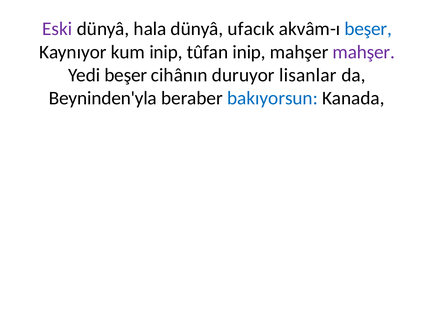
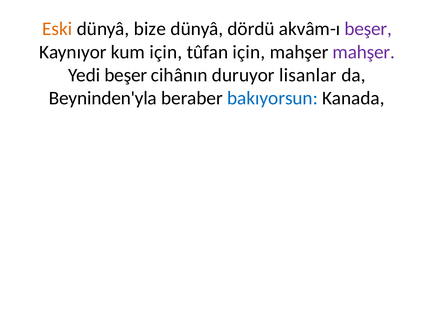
Eski colour: purple -> orange (57, 29)
hala: hala -> bize (150, 29)
ufacık: ufacık -> dördü (251, 29)
beşer colour: blue -> purple (368, 29)
kum inip: inip -> için (166, 52)
tûfan inip: inip -> için (249, 52)
